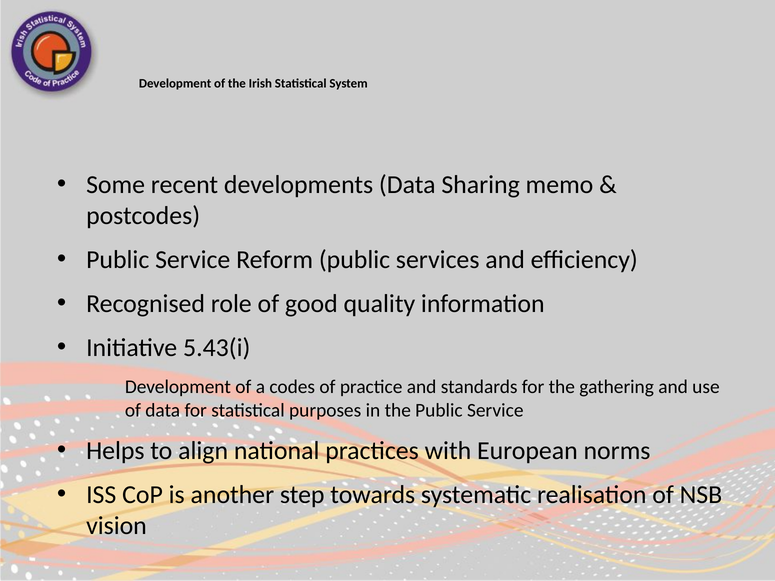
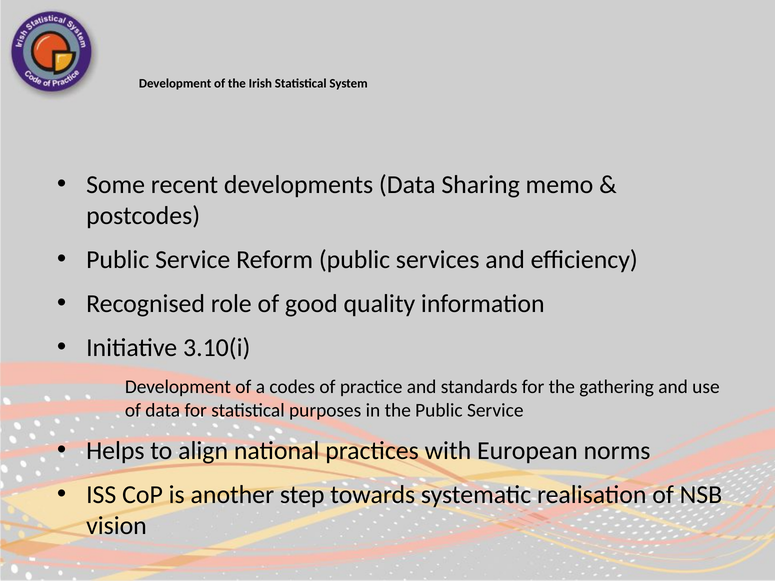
5.43(i: 5.43(i -> 3.10(i (217, 348)
